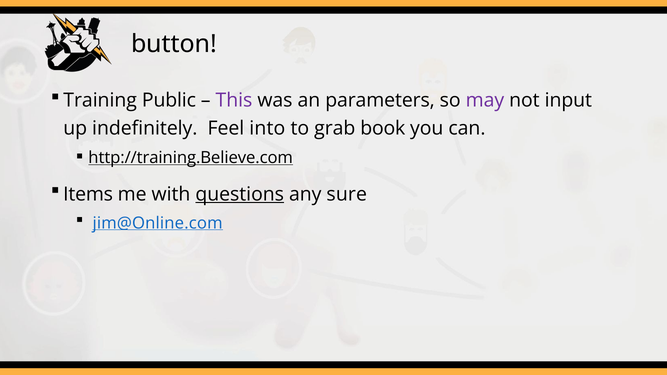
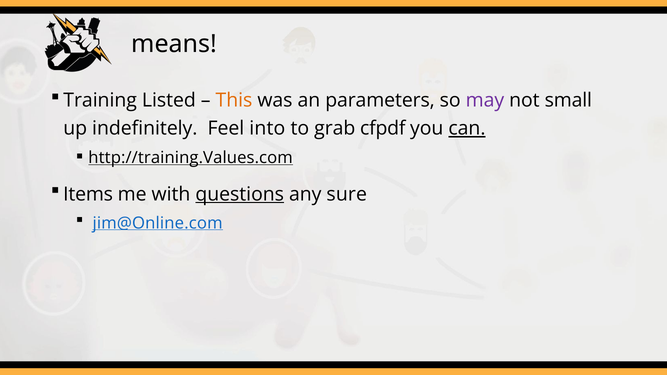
button: button -> means (174, 44)
Public: Public -> Listed (169, 100)
This colour: purple -> orange (234, 100)
input: input -> small (568, 100)
book: book -> cfpdf (383, 128)
can underline: none -> present (467, 128)
http://training.Believe.com: http://training.Believe.com -> http://training.Values.com (191, 158)
